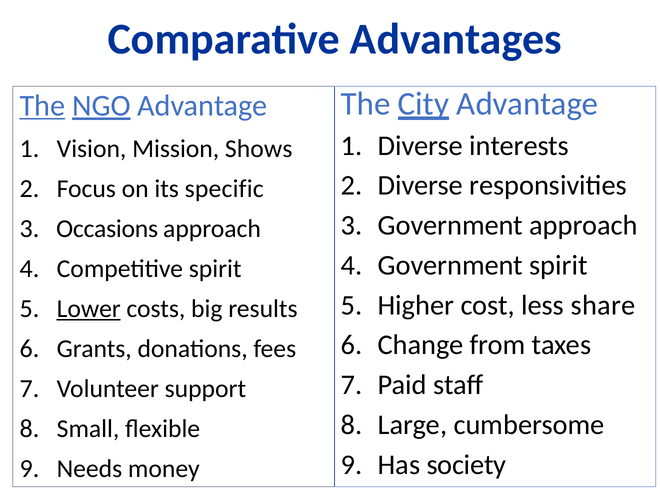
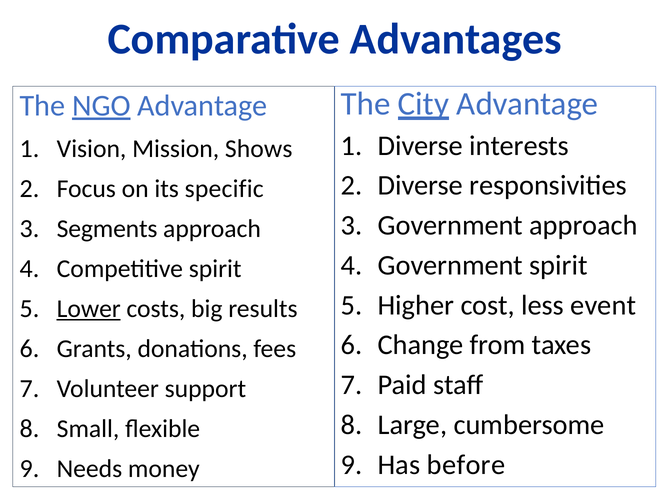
The underline: present -> none (42, 106)
Occasions: Occasions -> Segments (107, 229)
share: share -> event (603, 305)
society: society -> before (466, 465)
